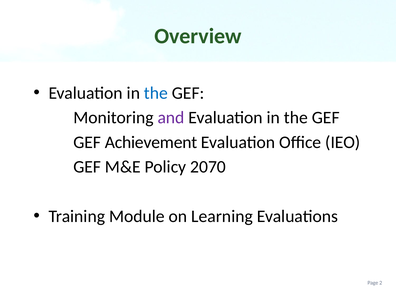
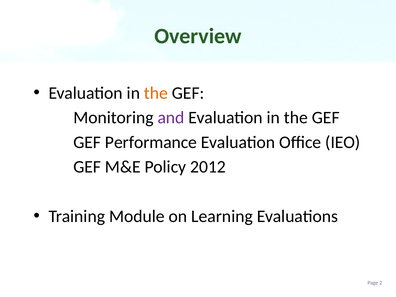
the colour: blue -> orange (156, 93)
Achievement: Achievement -> Performance (151, 142)
2070: 2070 -> 2012 (208, 167)
